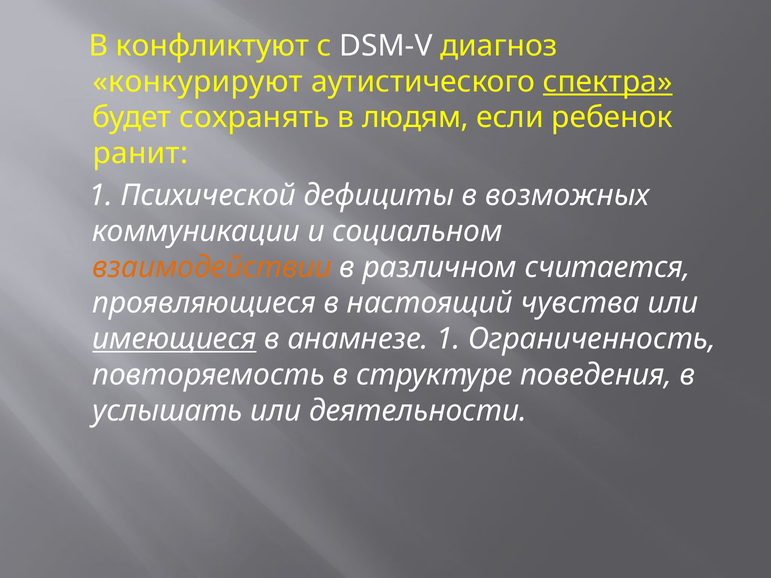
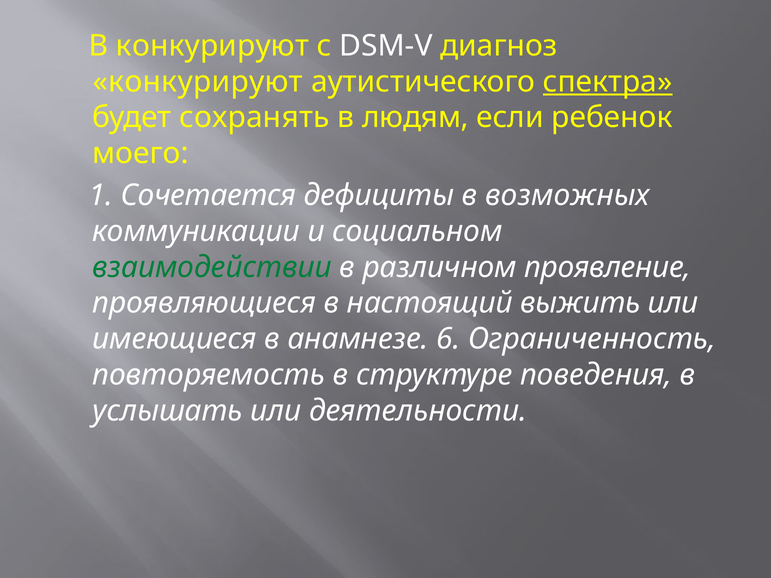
В конфликтуют: конфликтуют -> конкурируют (213, 46)
ранит: ранит -> моего (141, 154)
Психической: Психической -> Сочетается (208, 195)
взаимодействии colour: orange -> green (212, 267)
считается: считается -> проявление (608, 267)
чувства: чувства -> выжить (580, 303)
имеющиеся underline: present -> none (175, 339)
анамнезе 1: 1 -> 6 (448, 339)
